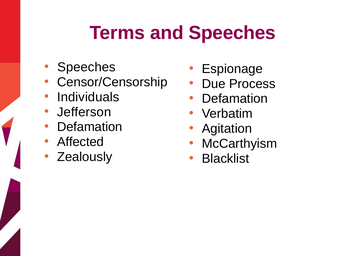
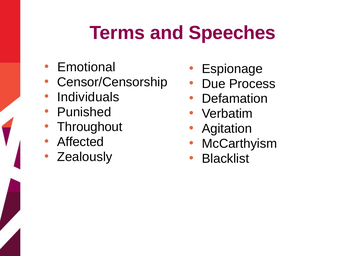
Speeches: Speeches -> Emotional (86, 67)
Jefferson: Jefferson -> Punished (84, 112)
Defamation: Defamation -> Throughout (90, 127)
